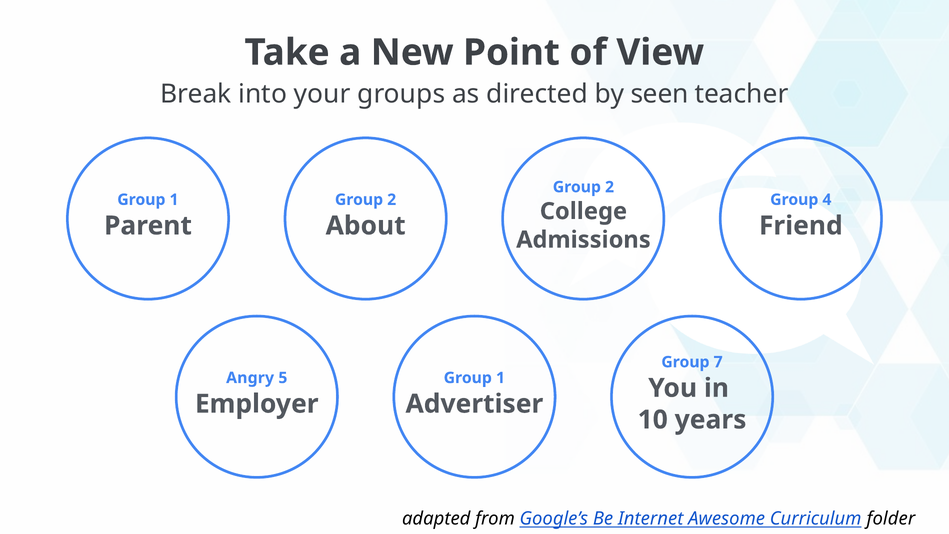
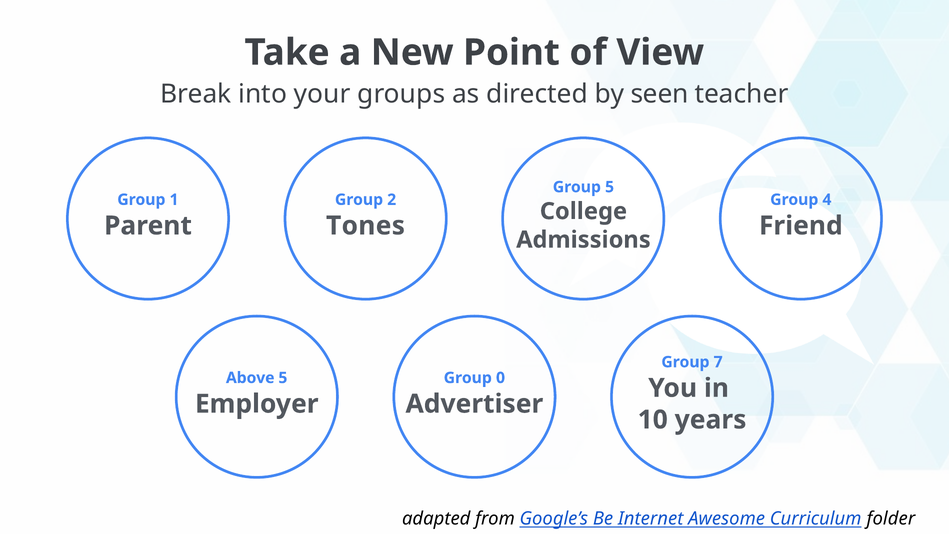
2: 2 -> 5 (610, 187)
About: About -> Tones (366, 226)
Angry: Angry -> Above (250, 378)
1: 1 -> 0 (501, 378)
